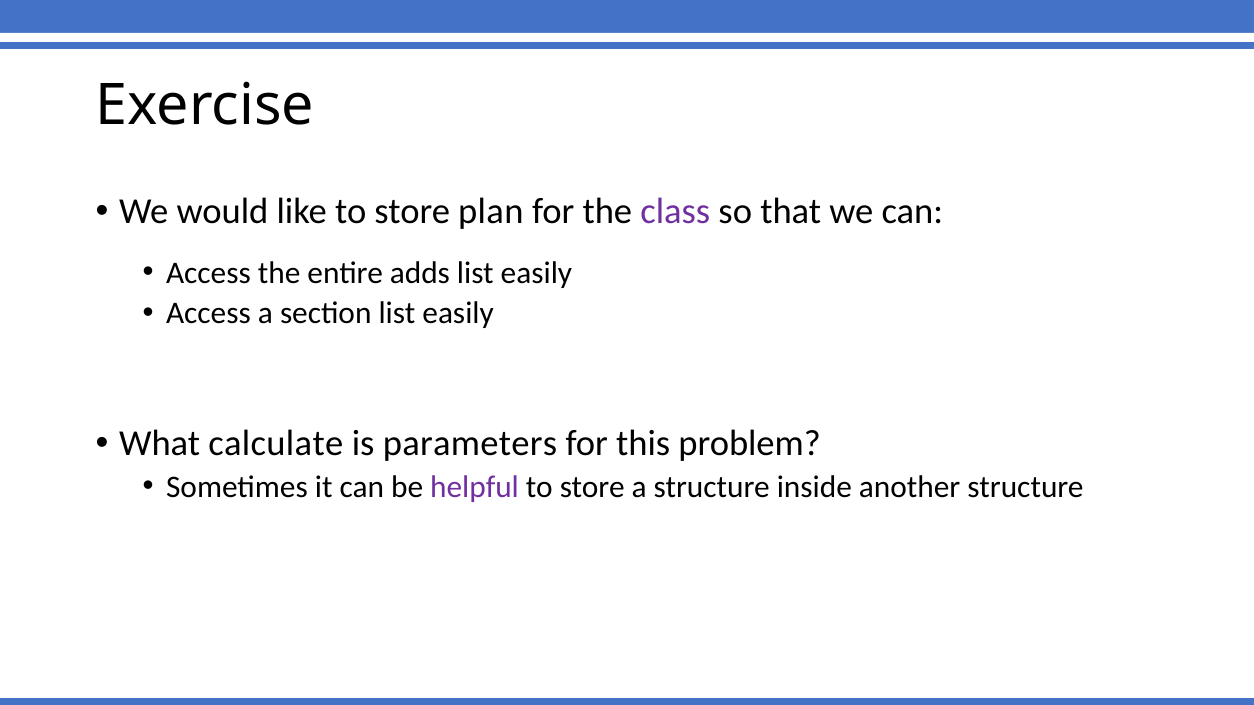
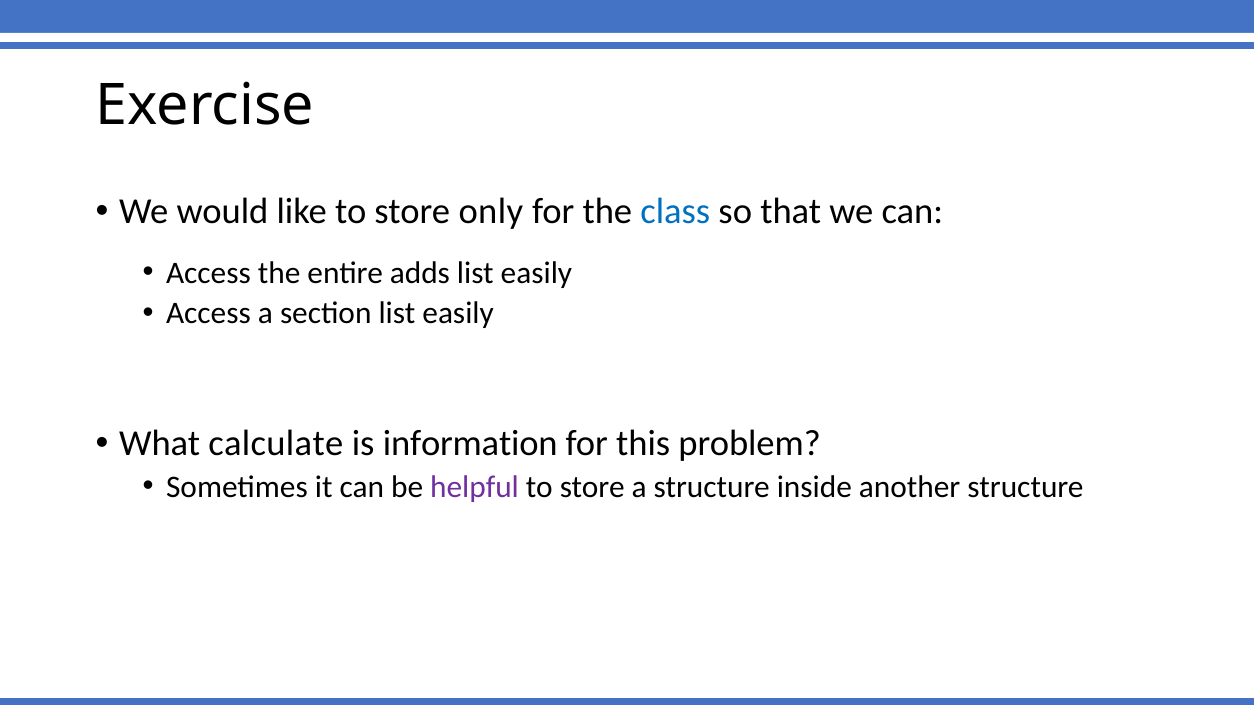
plan: plan -> only (491, 212)
class colour: purple -> blue (675, 212)
parameters: parameters -> information (470, 444)
